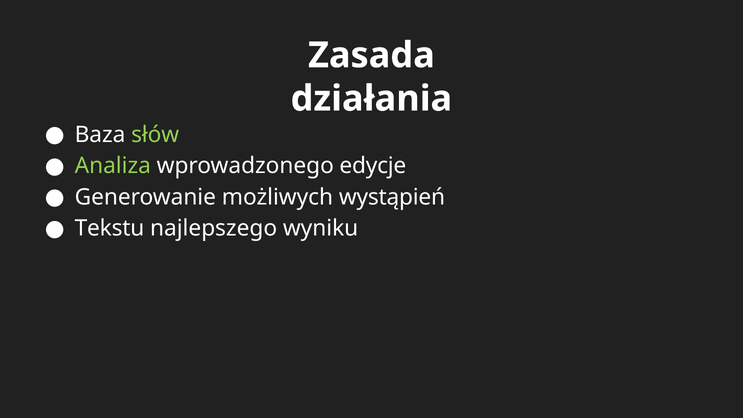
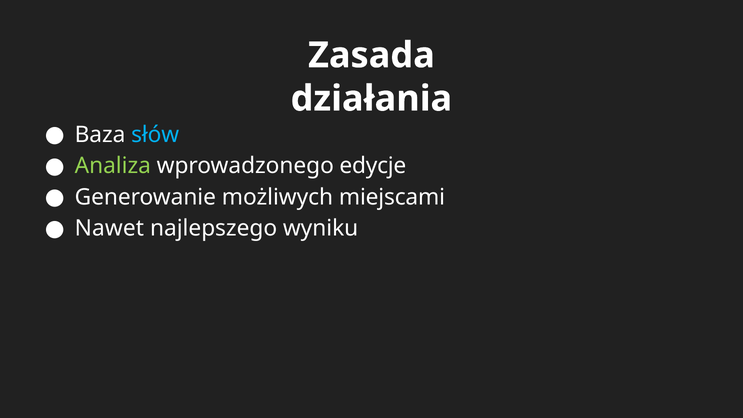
słów colour: light green -> light blue (155, 135)
wystąpień: wystąpień -> miejscami (392, 197)
Tekstu: Tekstu -> Nawet (109, 228)
